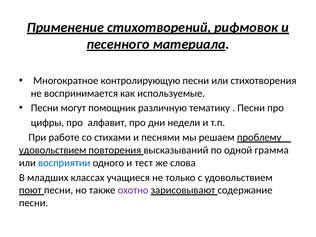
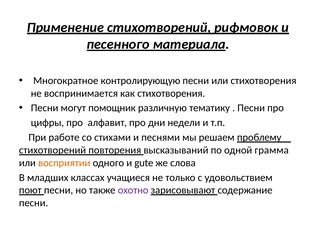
как используемые: используемые -> стихотворения (171, 93)
удовольствием: удовольствием -> стихотворений (53, 150)
восприятии colour: blue -> orange (64, 163)
тест: тест -> gute (144, 163)
